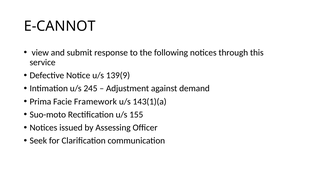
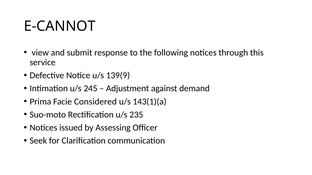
Framework: Framework -> Considered (95, 102)
155: 155 -> 235 (136, 115)
